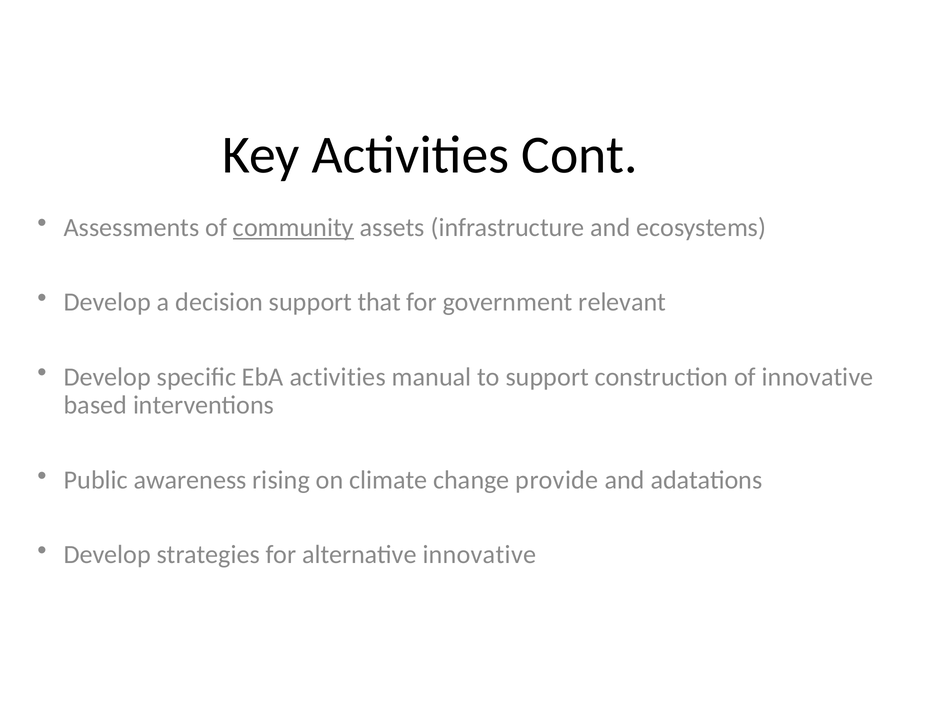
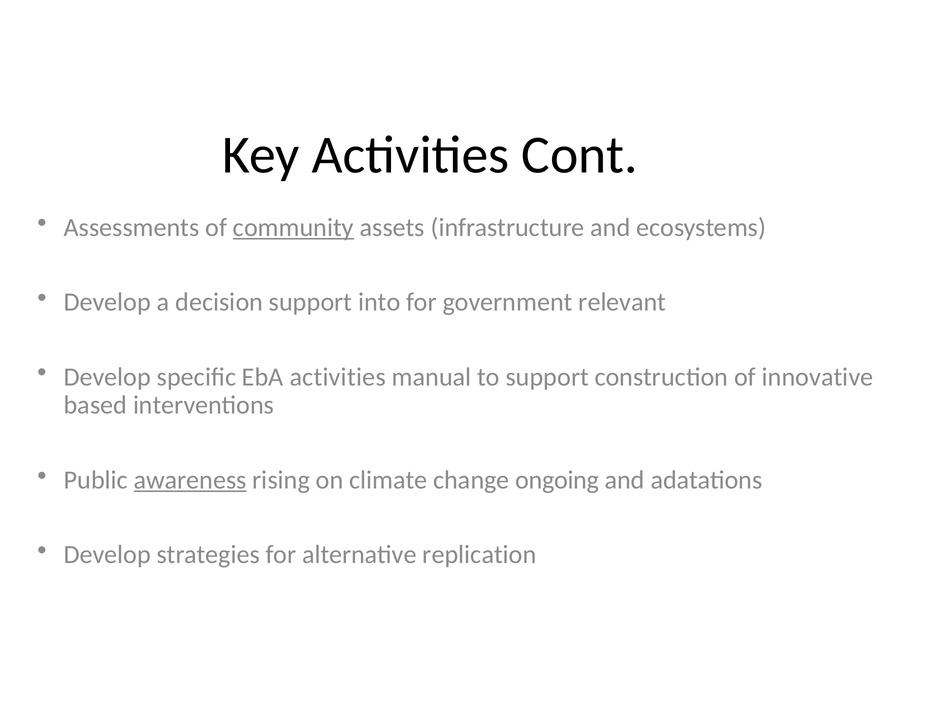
that: that -> into (379, 302)
awareness underline: none -> present (190, 480)
provide: provide -> ongoing (557, 480)
alternative innovative: innovative -> replication (479, 554)
